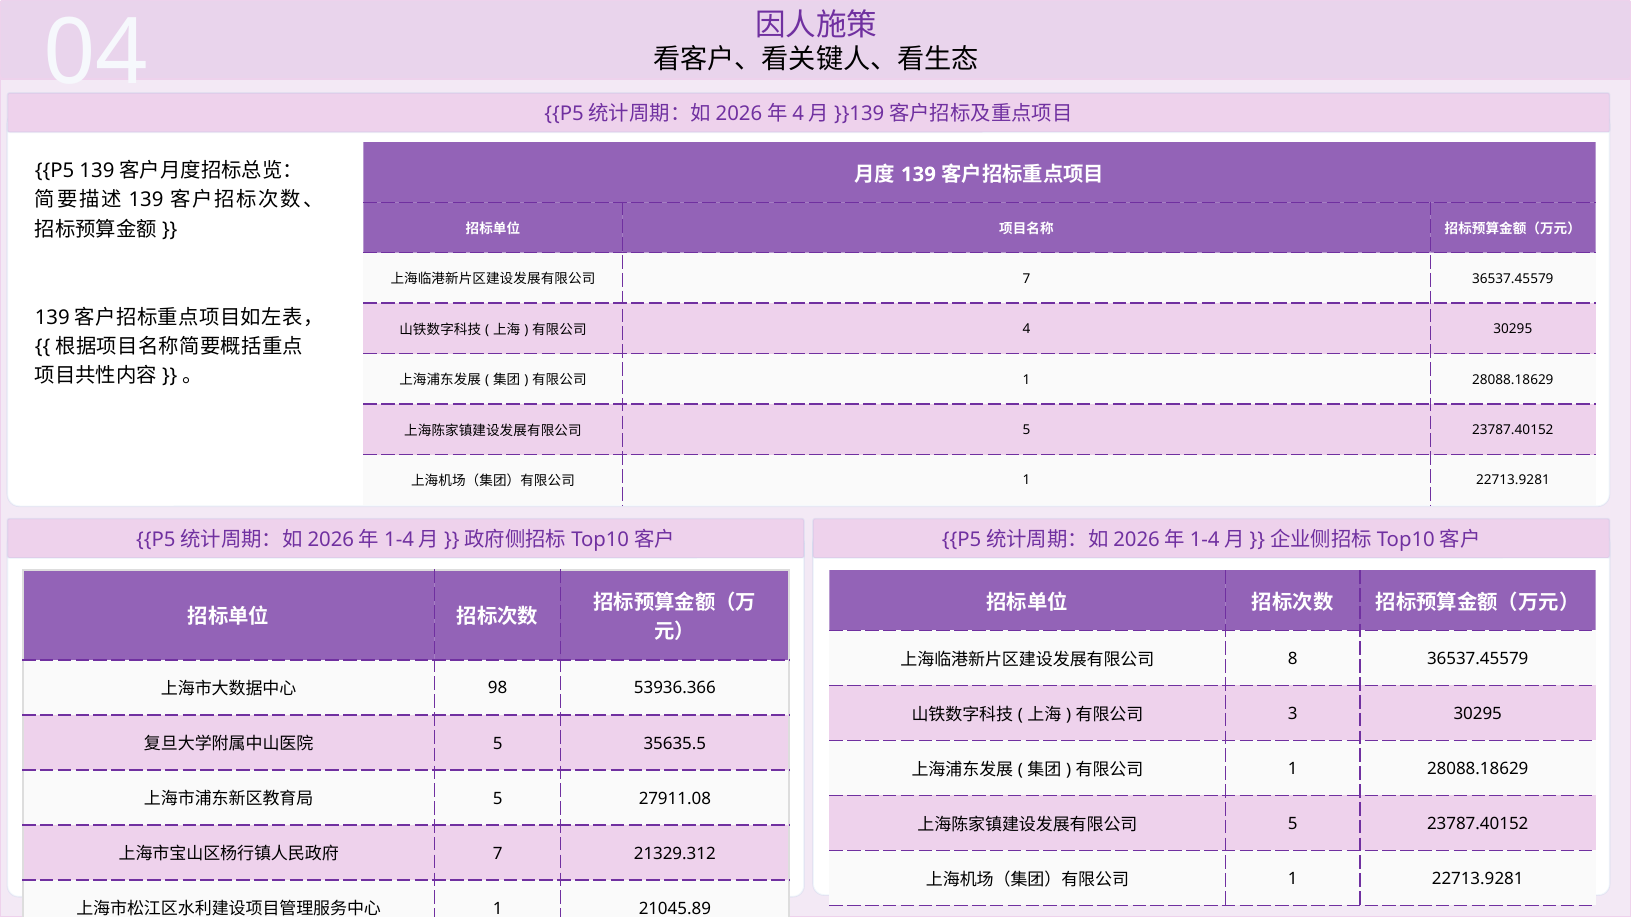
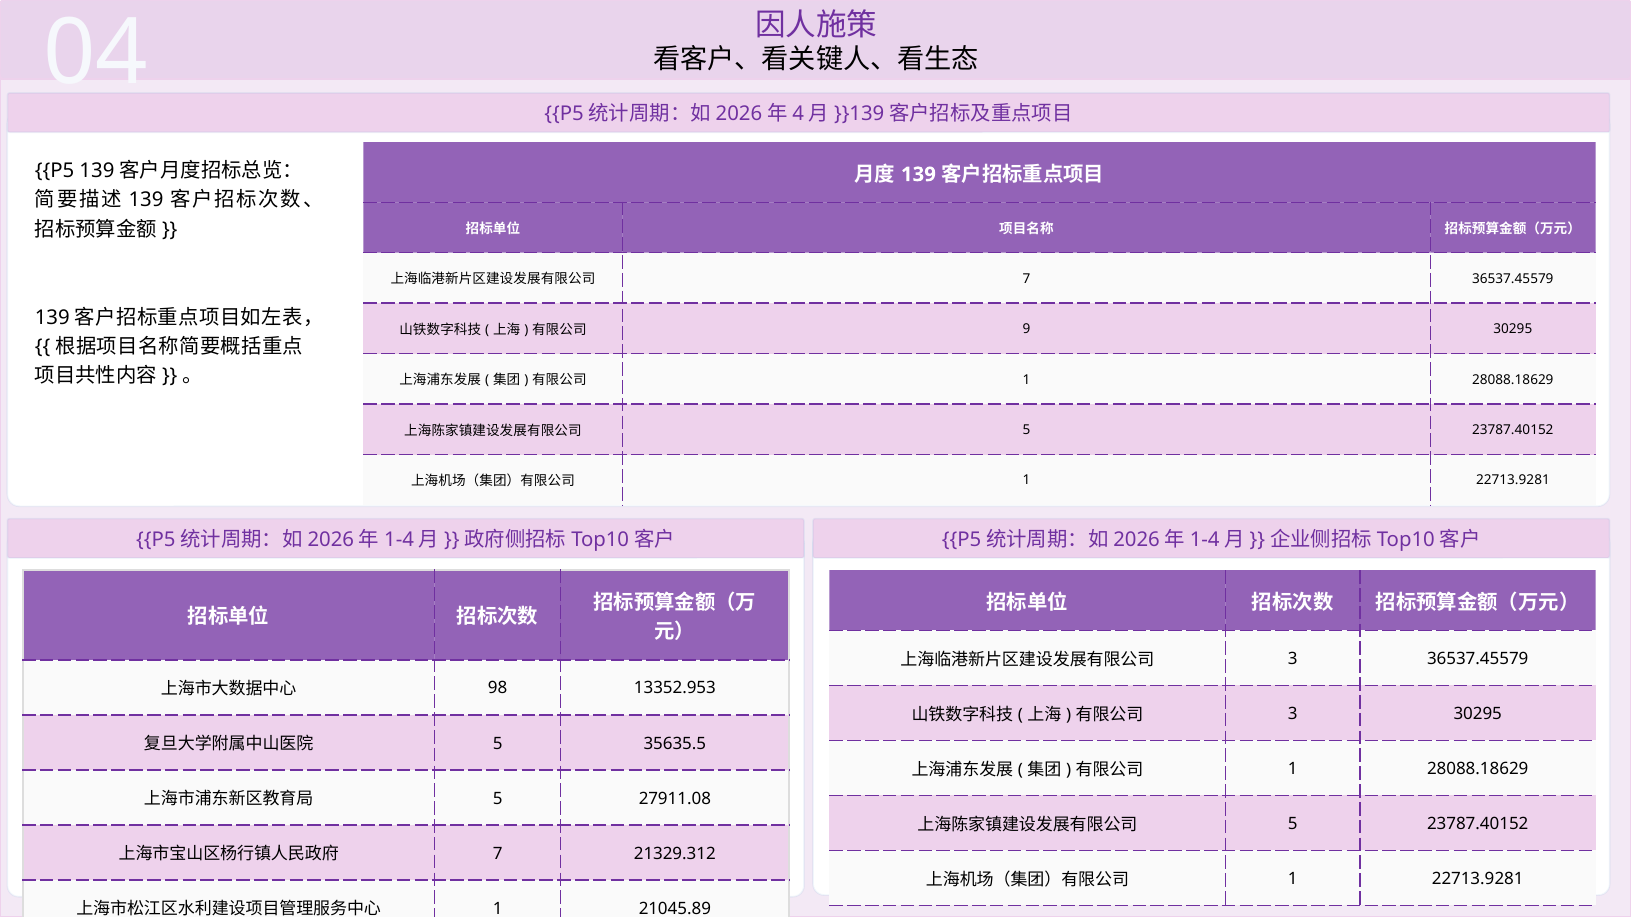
4: 4 -> 9 (1027, 329)
8: 8 -> 3 (1293, 659)
53936.366: 53936.366 -> 13352.953 (675, 689)
